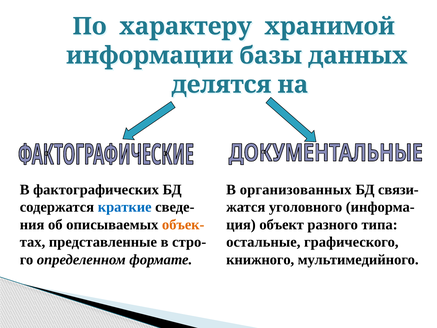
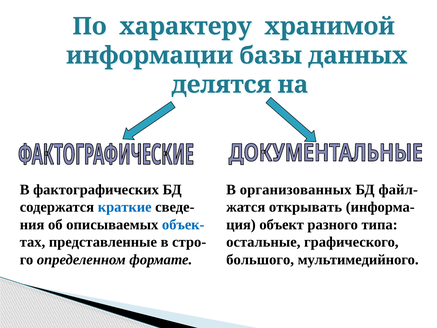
связи-: связи- -> файл- (398, 190)
уголовного: уголовного -> открывать (305, 207)
объек- colour: orange -> blue (183, 224)
книжного: книжного -> большого (260, 259)
